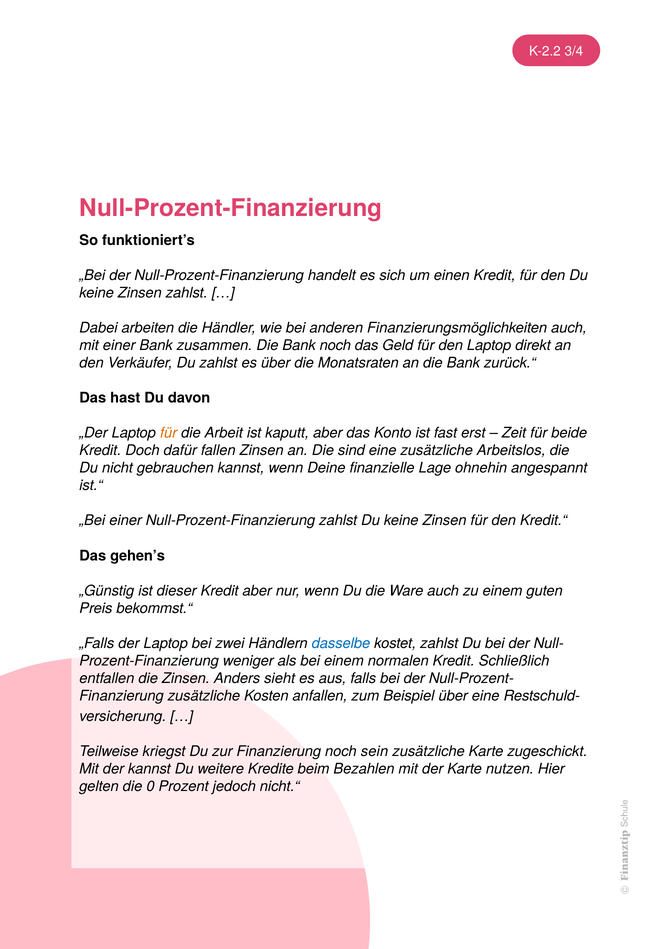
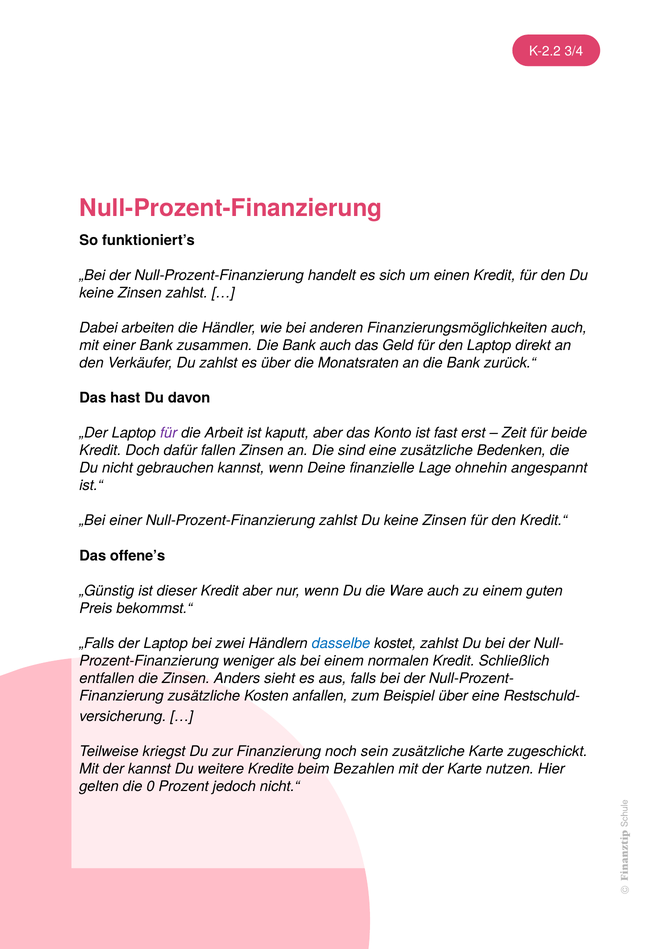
Bank noch: noch -> auch (335, 346)
für colour: orange -> purple (169, 433)
Arbeitslos: Arbeitslos -> Bedenken (511, 451)
gehen’s: gehen’s -> offene’s (138, 556)
